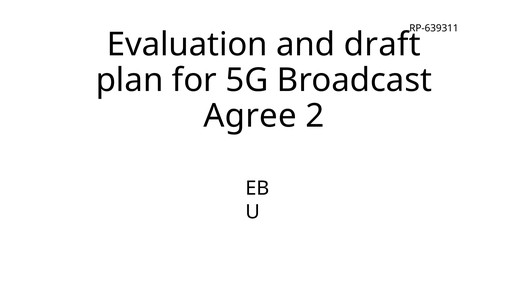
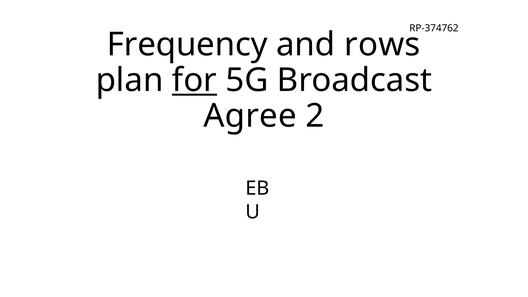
RP-639311: RP-639311 -> RP-374762 (434, 28)
Evaluation: Evaluation -> Frequency (187, 45)
draft: draft -> rows (382, 45)
for underline: none -> present (194, 80)
